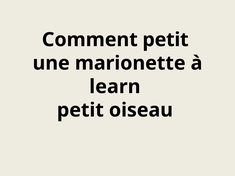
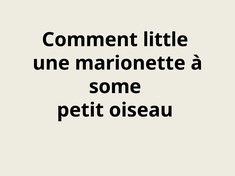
Comment petit: petit -> little (166, 40)
learn: learn -> some (115, 87)
